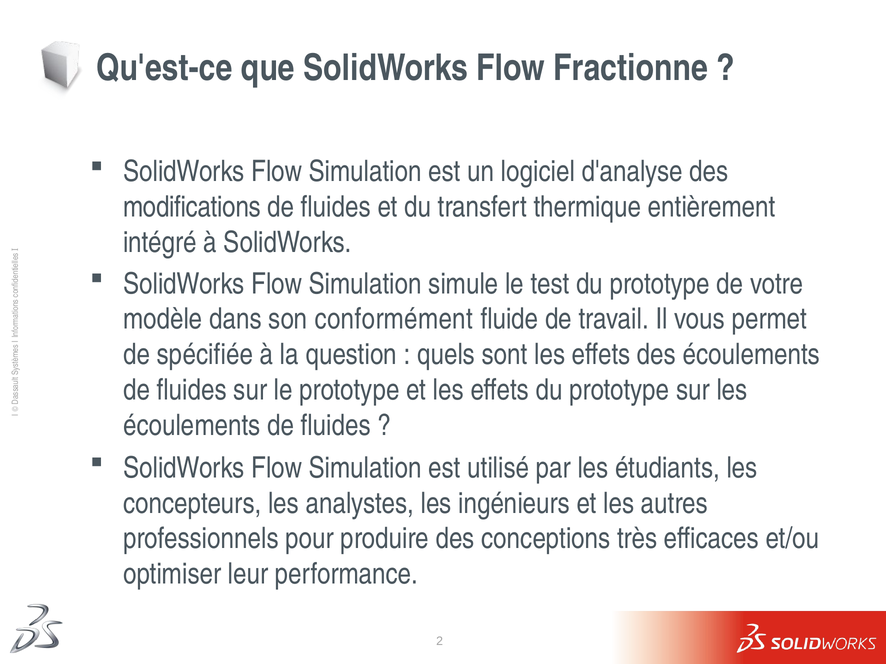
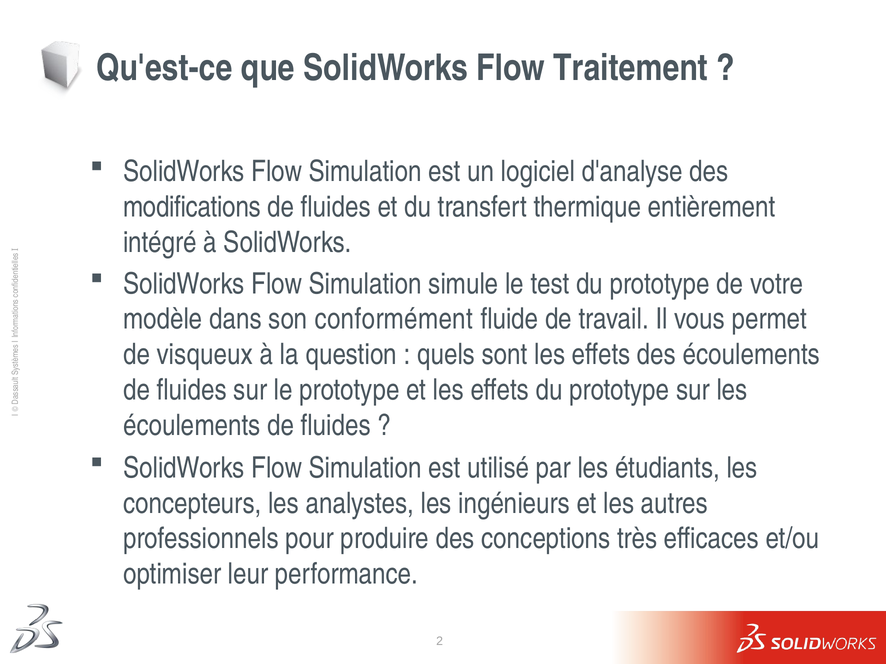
Fractionne: Fractionne -> Traitement (631, 68)
spécifiée: spécifiée -> visqueux (205, 355)
